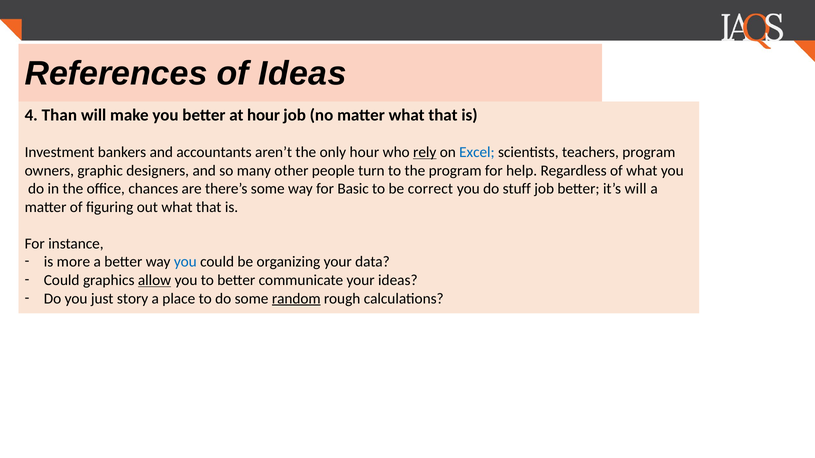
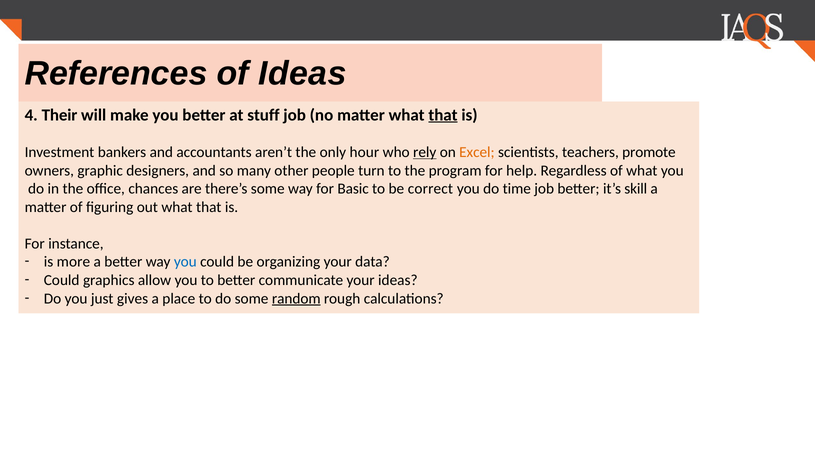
Than: Than -> Their (59, 115)
at hour: hour -> stuff (263, 115)
that underline: none -> present (443, 115)
Excel colour: blue -> orange (477, 152)
teachers program: program -> promote (649, 152)
stuff: stuff -> time (517, 189)
it’s will: will -> skill (636, 189)
allow underline: present -> none (154, 280)
story: story -> gives (133, 299)
